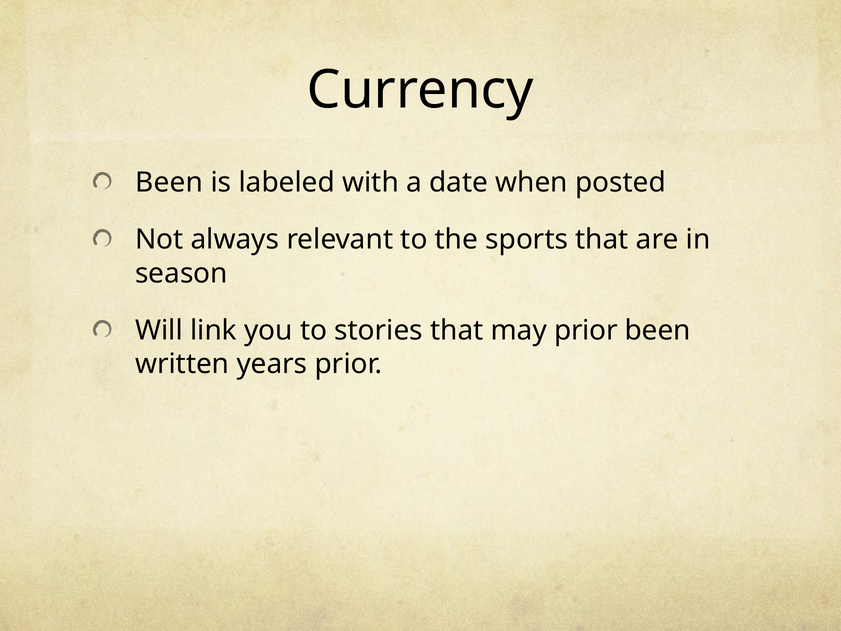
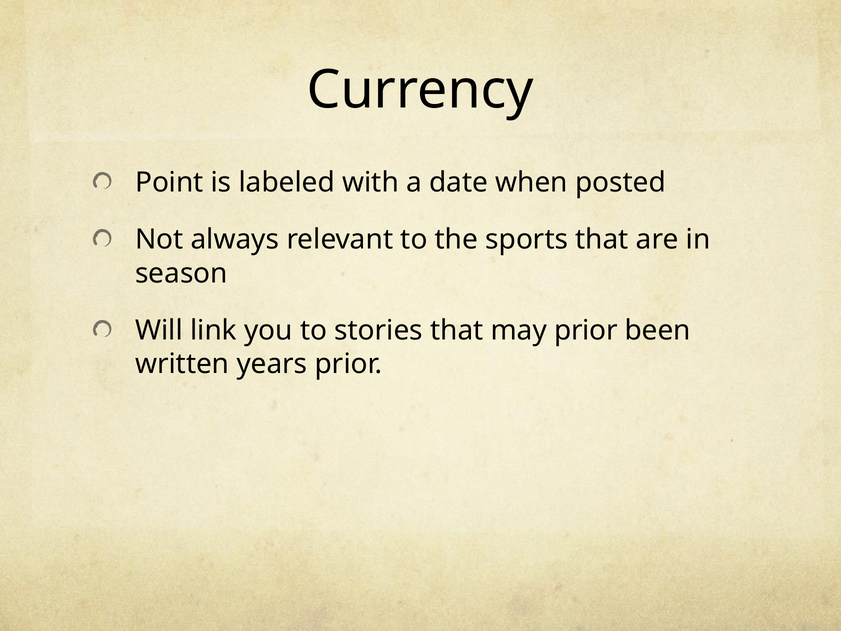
Been: Been -> Point (169, 183)
